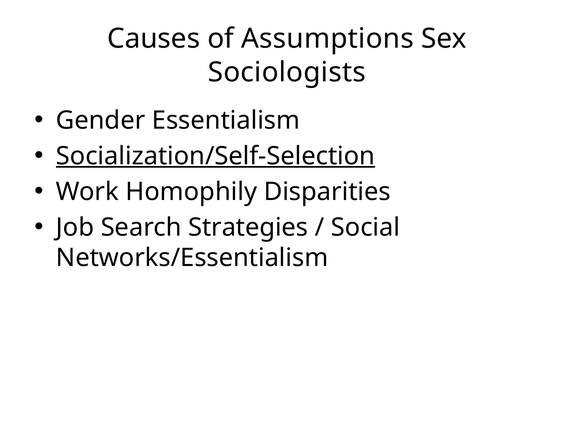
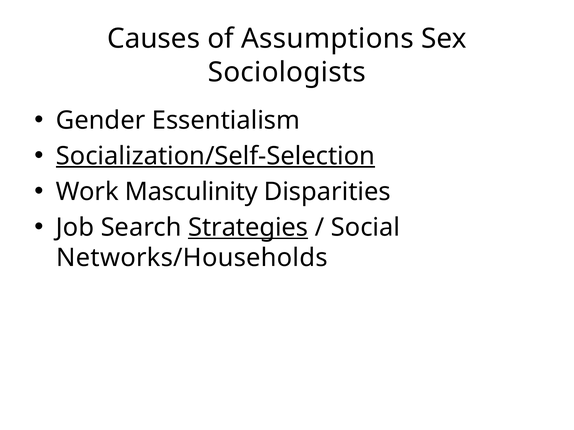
Homophily: Homophily -> Masculinity (191, 192)
Strategies underline: none -> present (248, 228)
Networks/Essentialism: Networks/Essentialism -> Networks/Households (192, 258)
